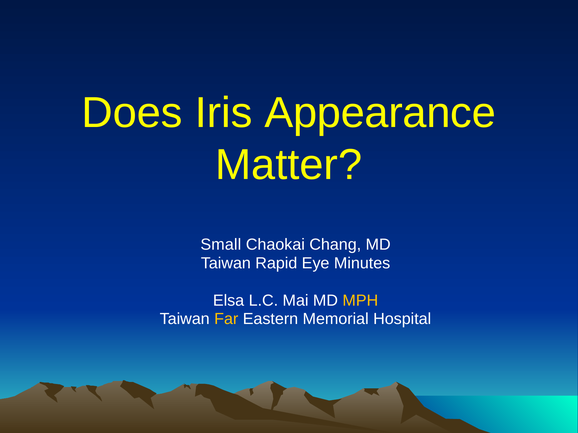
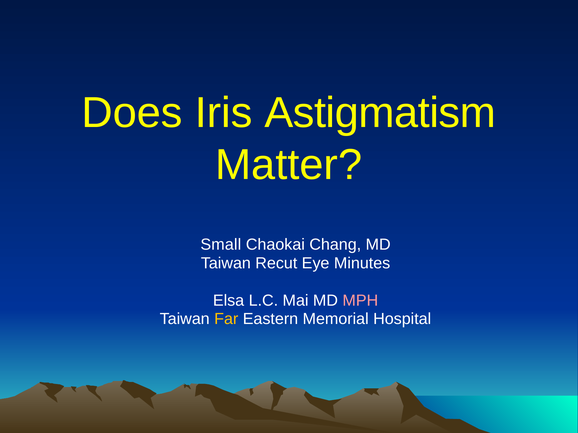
Appearance: Appearance -> Astigmatism (380, 113)
Rapid: Rapid -> Recut (276, 263)
MPH colour: yellow -> pink (360, 301)
